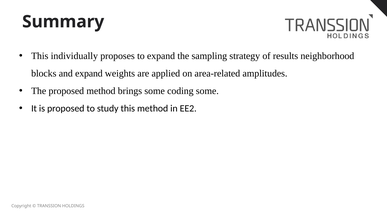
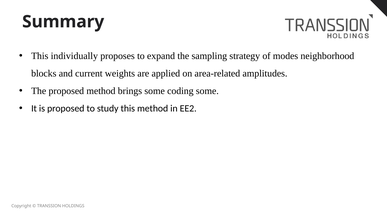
results: results -> modes (286, 56)
and expand: expand -> current (89, 73)
